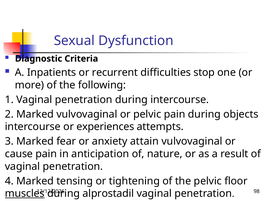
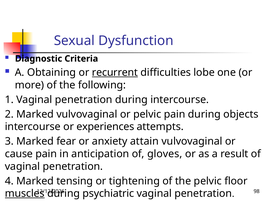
Inpatients: Inpatients -> Obtaining (52, 72)
recurrent underline: none -> present (115, 72)
stop: stop -> lobe (204, 72)
nature: nature -> gloves (165, 154)
alprostadil: alprostadil -> psychiatric (108, 193)
